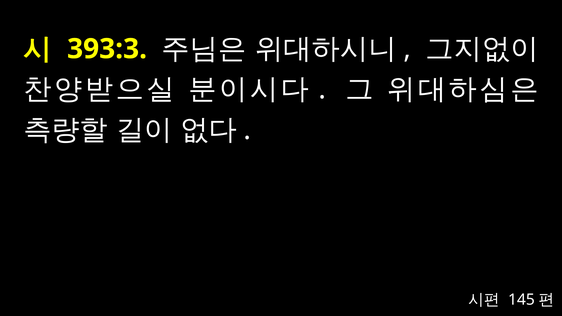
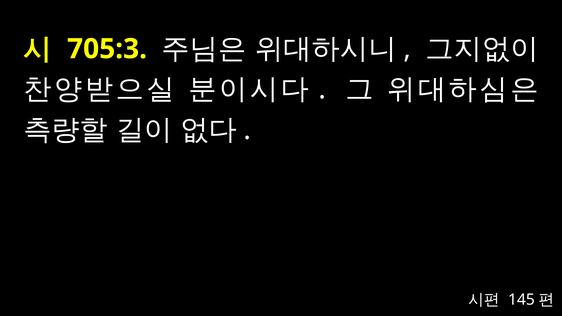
393:3: 393:3 -> 705:3 (107, 49)
